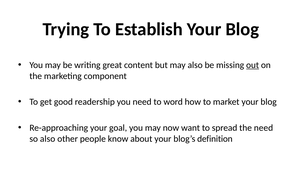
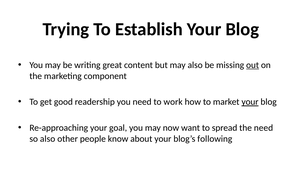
word: word -> work (173, 102)
your underline: none -> present (250, 102)
definition: definition -> following (215, 139)
